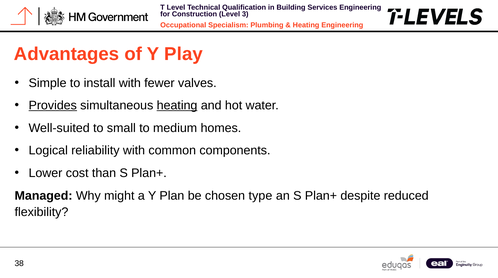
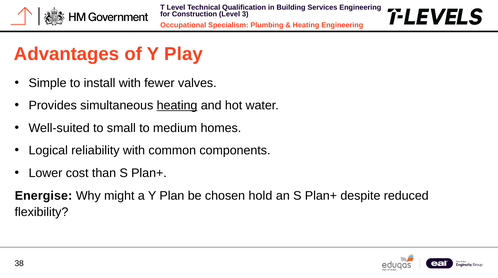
Provides underline: present -> none (53, 106)
Managed: Managed -> Energise (43, 196)
type: type -> hold (260, 196)
